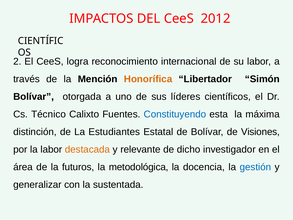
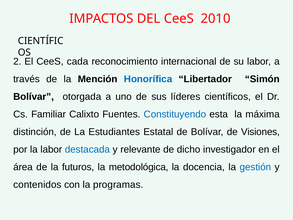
2012: 2012 -> 2010 (216, 19)
logra: logra -> cada (78, 61)
Honorífica colour: orange -> blue (148, 79)
Técnico: Técnico -> Familiar (49, 114)
destacada colour: orange -> blue (87, 149)
generalizar: generalizar -> contenidos (37, 184)
sustentada: sustentada -> programas (118, 184)
